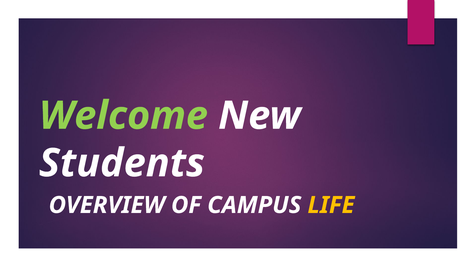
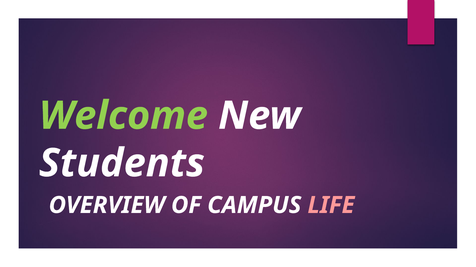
LIFE colour: yellow -> pink (331, 206)
